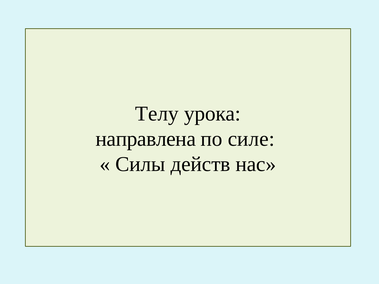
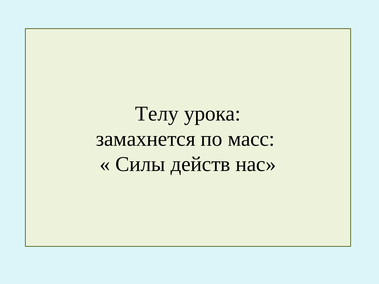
направлена: направлена -> замахнется (146, 139)
силе: силе -> масс (251, 139)
